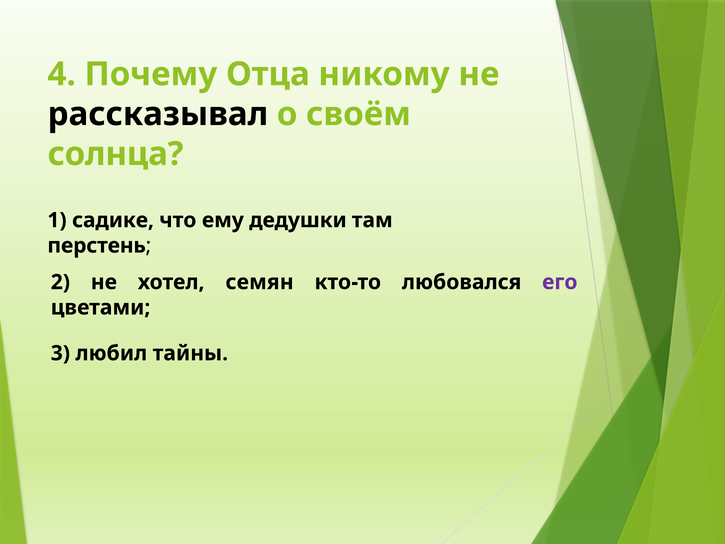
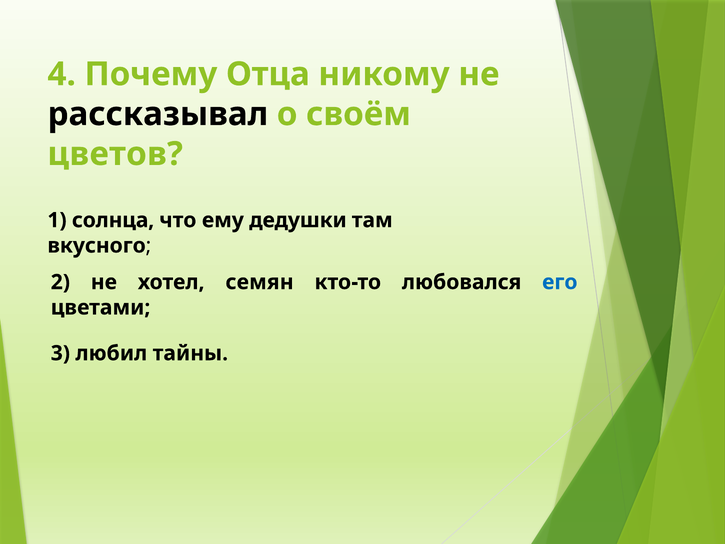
солнца: солнца -> цветов (115, 154)
садике: садике -> солнца (113, 220)
перстень: перстень -> вкусного (97, 246)
его colour: purple -> blue (560, 282)
